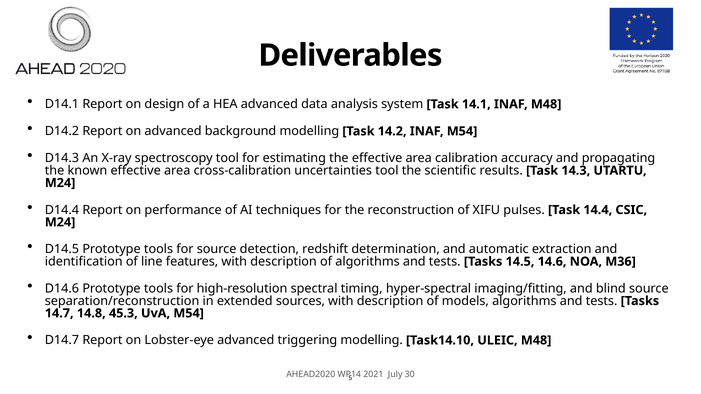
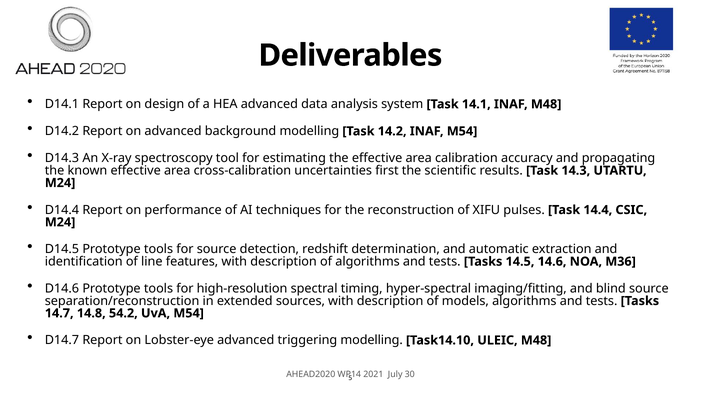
uncertainties tool: tool -> first (387, 171)
45.3: 45.3 -> 54.2 (123, 313)
